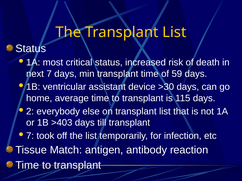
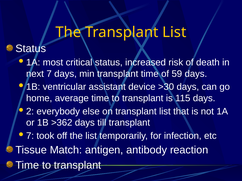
>403: >403 -> >362 (62, 123)
